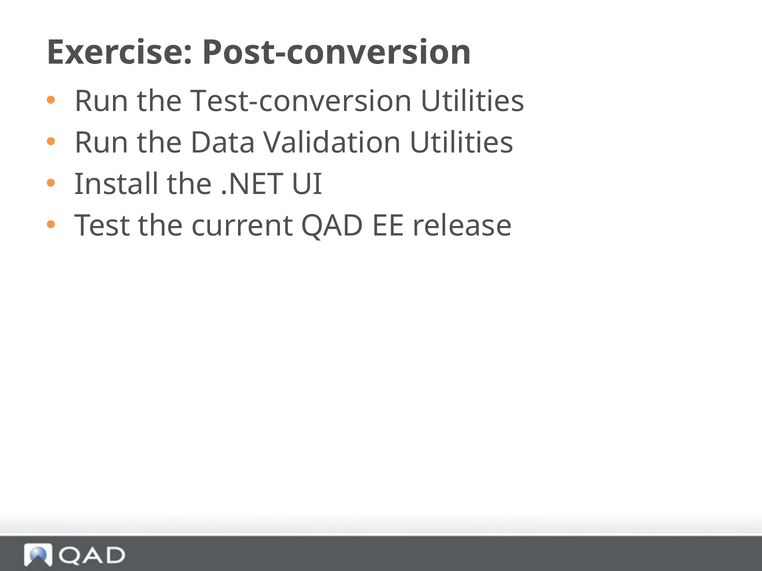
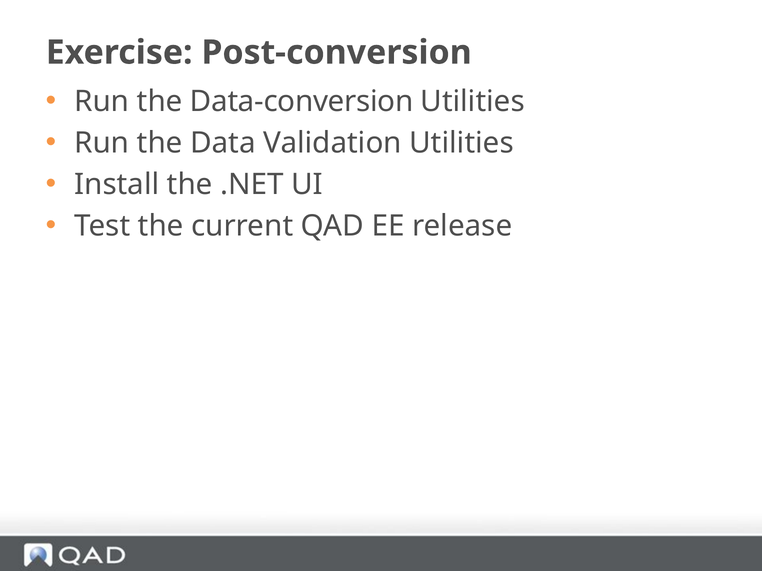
Test-conversion: Test-conversion -> Data-conversion (302, 102)
